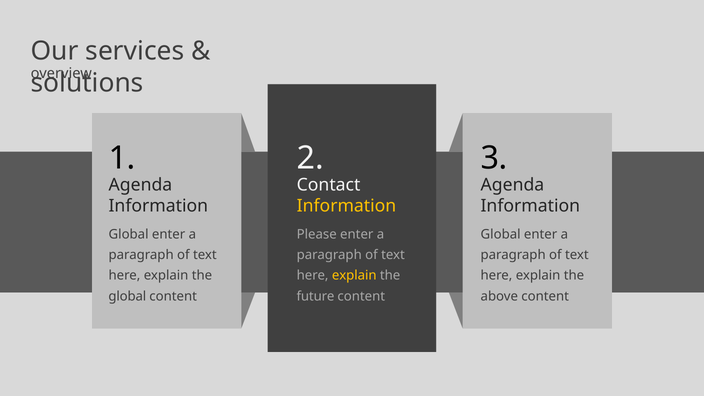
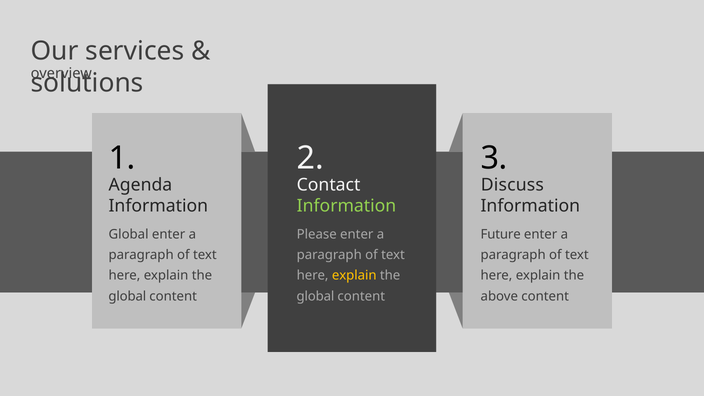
Agenda: Agenda -> Discuss (512, 185)
Information colour: yellow -> light green (346, 206)
Global: Global -> Future (501, 234)
future: future -> global (315, 296)
